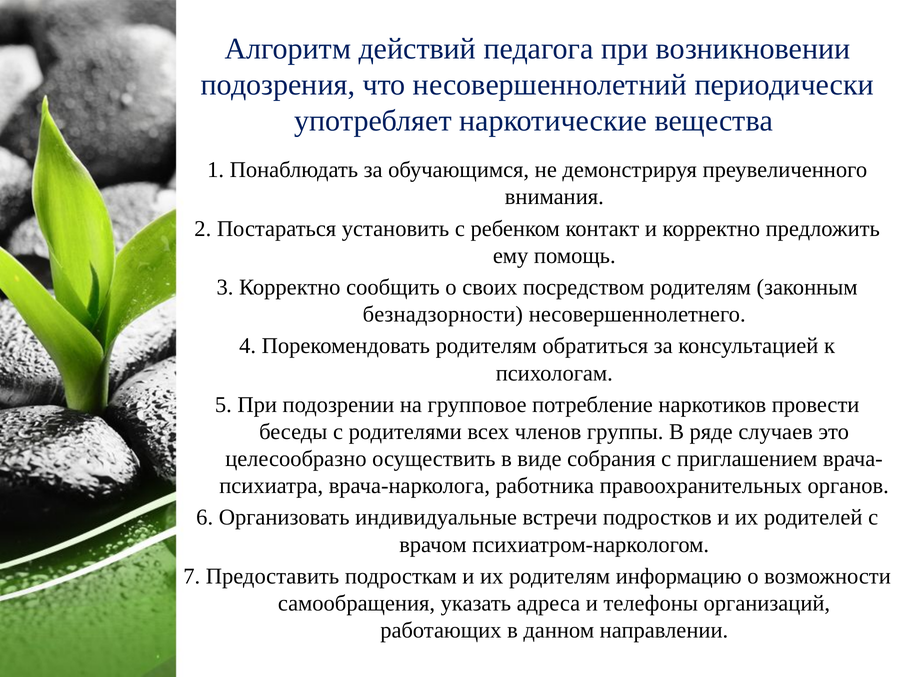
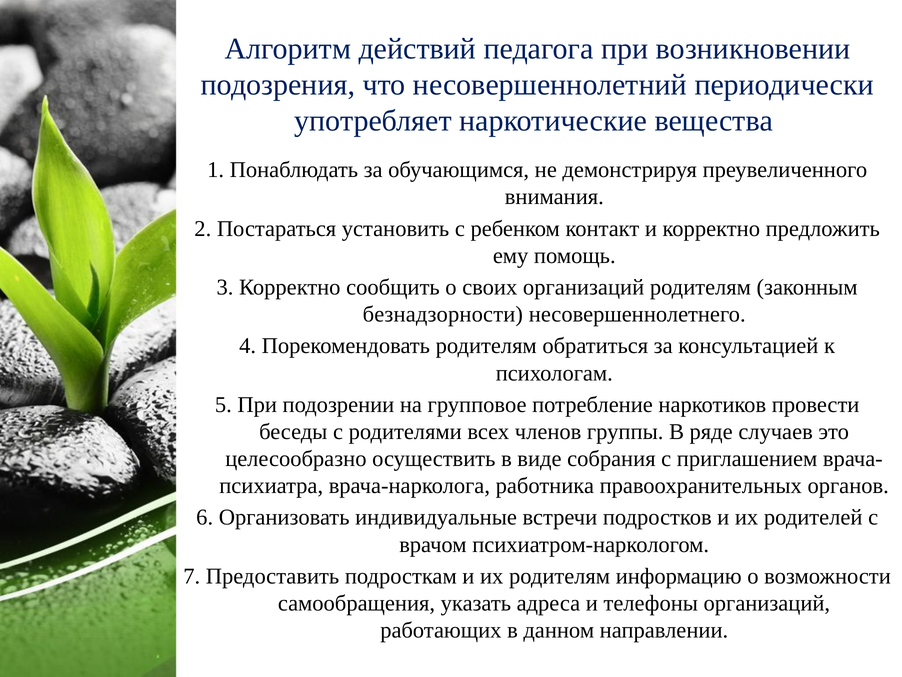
своих посредством: посредством -> организаций (584, 287)
